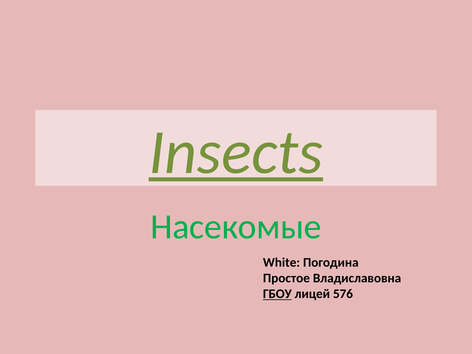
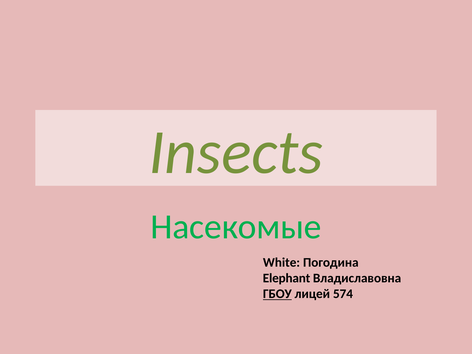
Insects underline: present -> none (236, 152)
Простое: Простое -> Elephant (287, 278)
576: 576 -> 574 (343, 294)
